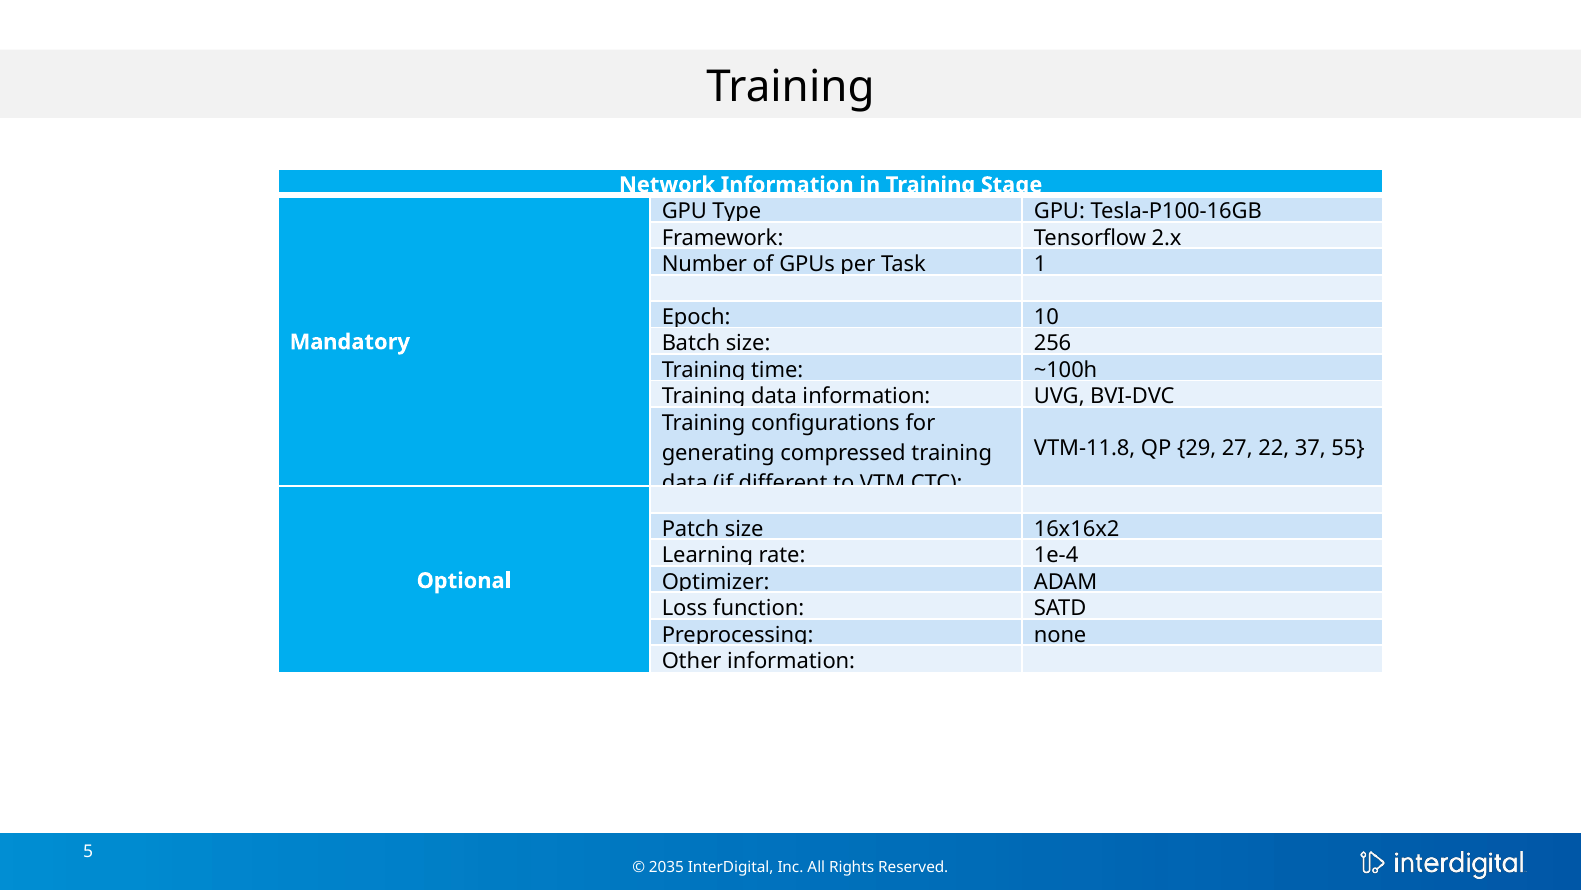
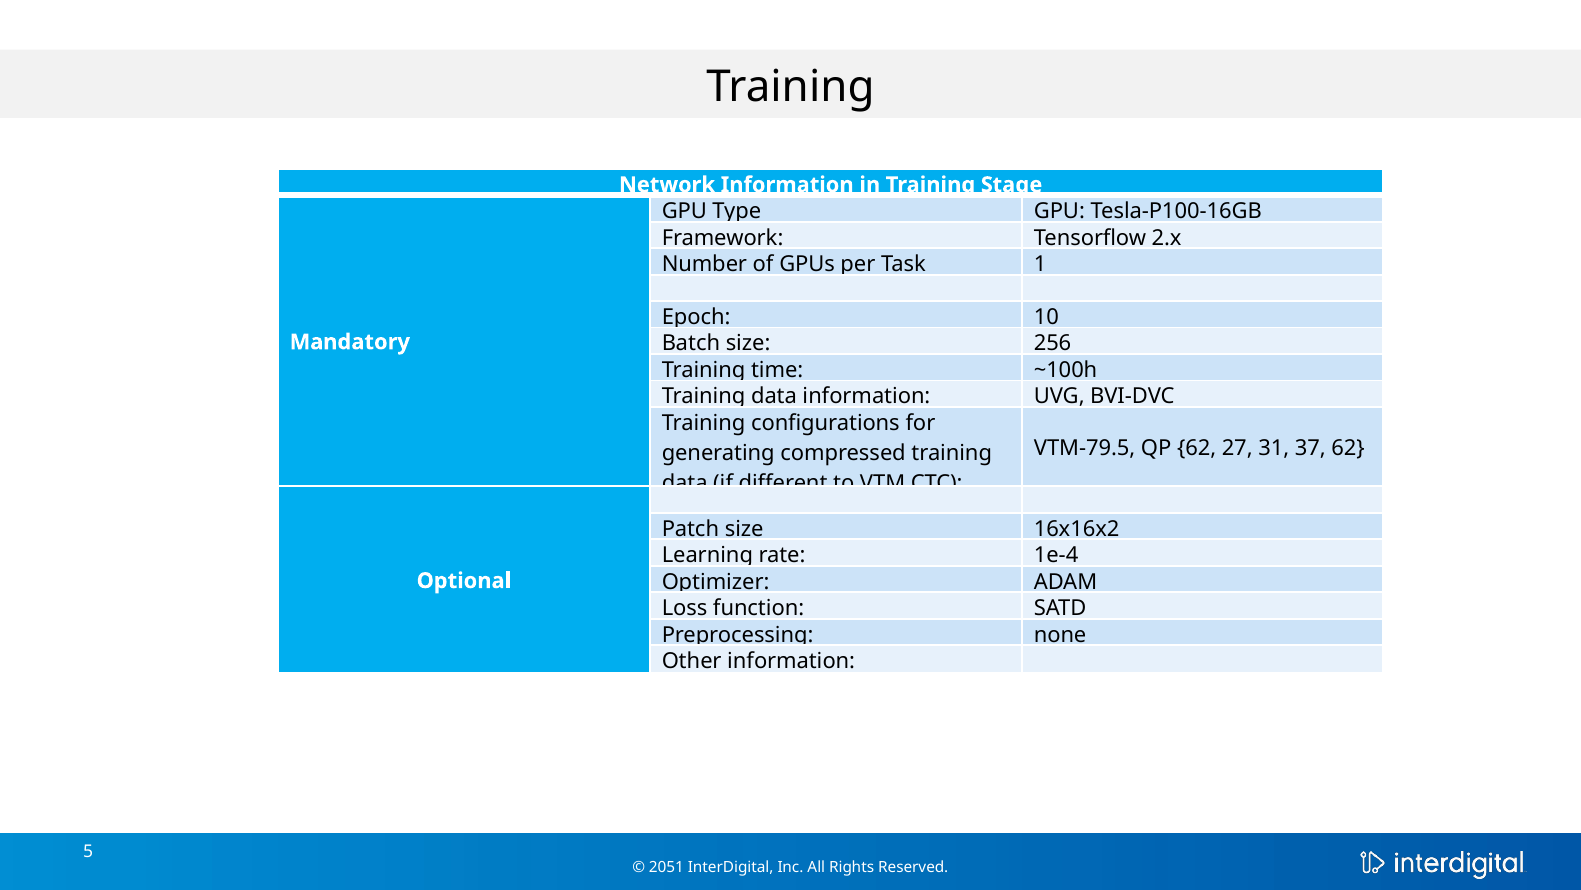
VTM-11.8: VTM-11.8 -> VTM-79.5 (1085, 448)
QP 29: 29 -> 62 (1197, 448)
22: 22 -> 31 (1274, 448)
37 55: 55 -> 62 (1348, 448)
2035: 2035 -> 2051 (666, 867)
